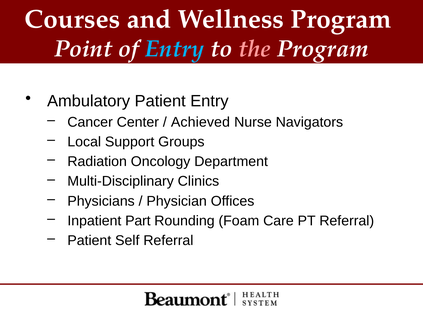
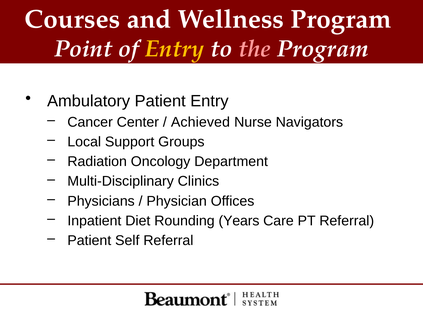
Entry colour: light blue -> yellow (175, 49)
Part: Part -> Diet (138, 221)
Foam: Foam -> Years (239, 221)
